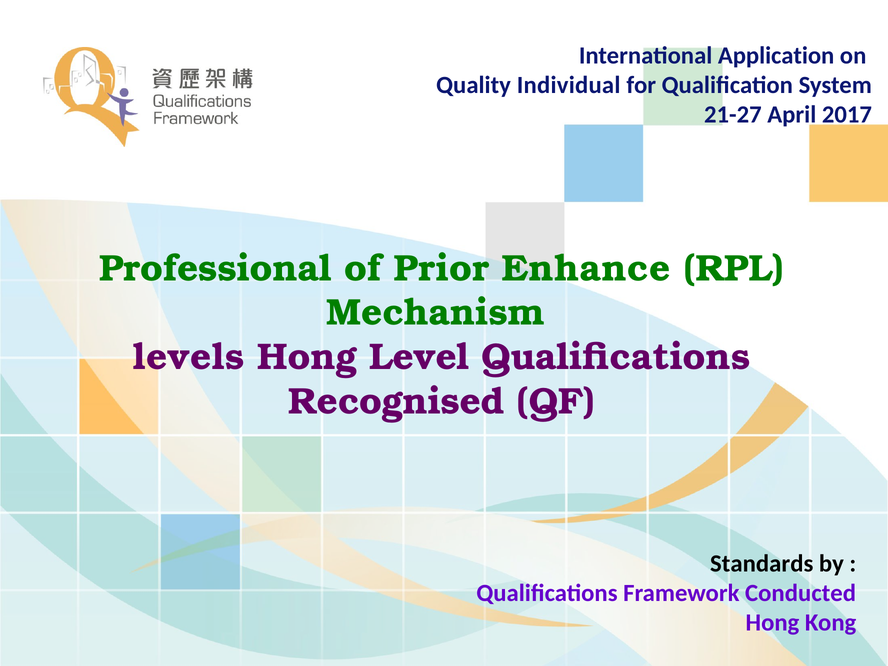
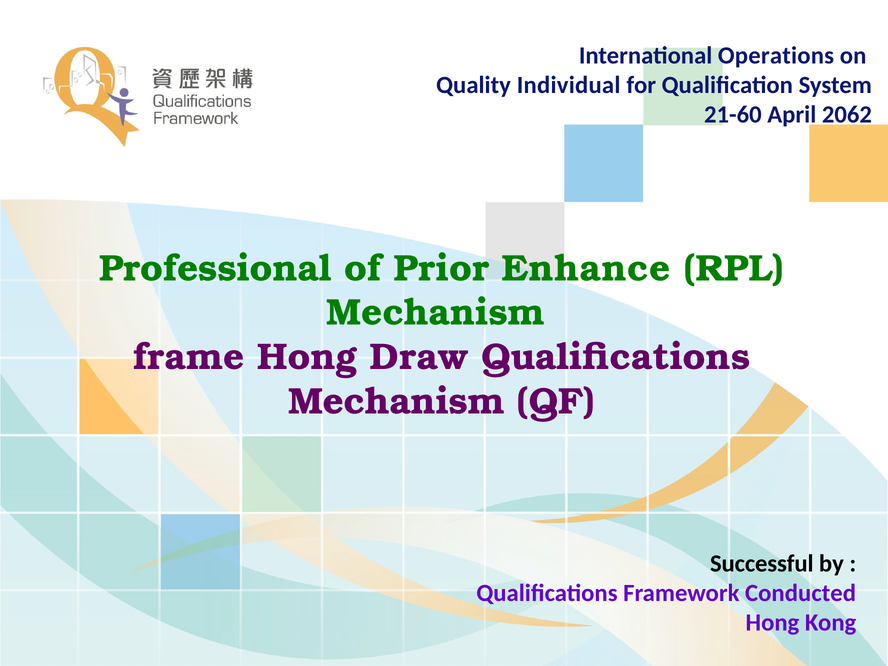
Application: Application -> Operations (776, 55)
21-27: 21-27 -> 21-60 (733, 115)
2017: 2017 -> 2062 (847, 115)
levels: levels -> frame (189, 357)
Level: Level -> Draw (419, 357)
Recognised: Recognised -> Mechanism (396, 402)
Standards: Standards -> Successful (762, 563)
